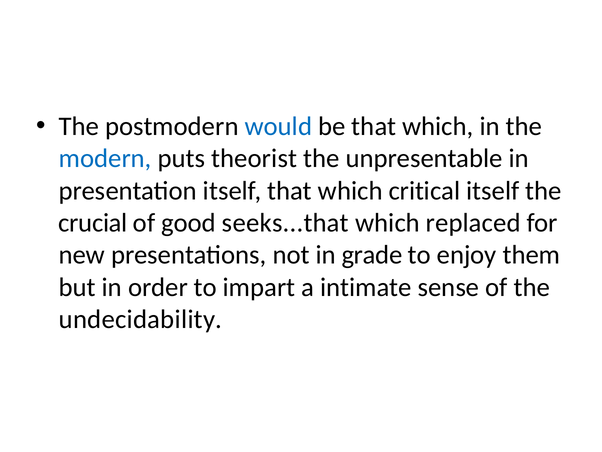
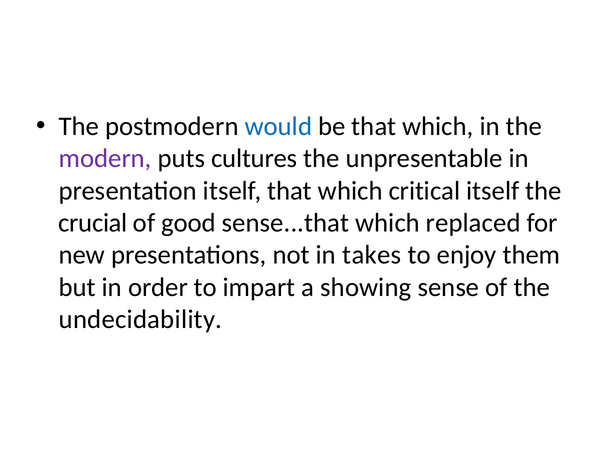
modern colour: blue -> purple (105, 158)
theorist: theorist -> cultures (254, 158)
seeks...that: seeks...that -> sense...that (286, 223)
grade: grade -> takes (372, 255)
intimate: intimate -> showing (366, 287)
